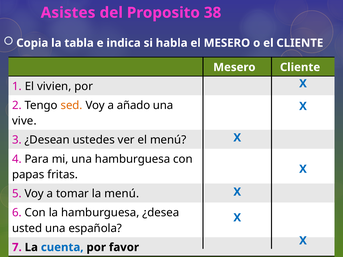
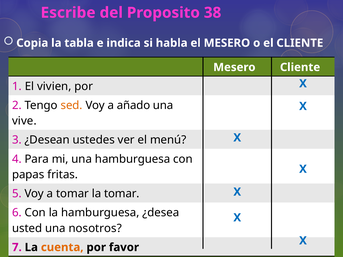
Asistes: Asistes -> Escribe (68, 13)
la menú: menú -> tomar (122, 194)
española: española -> nosotros (95, 228)
cuenta colour: blue -> orange (62, 248)
